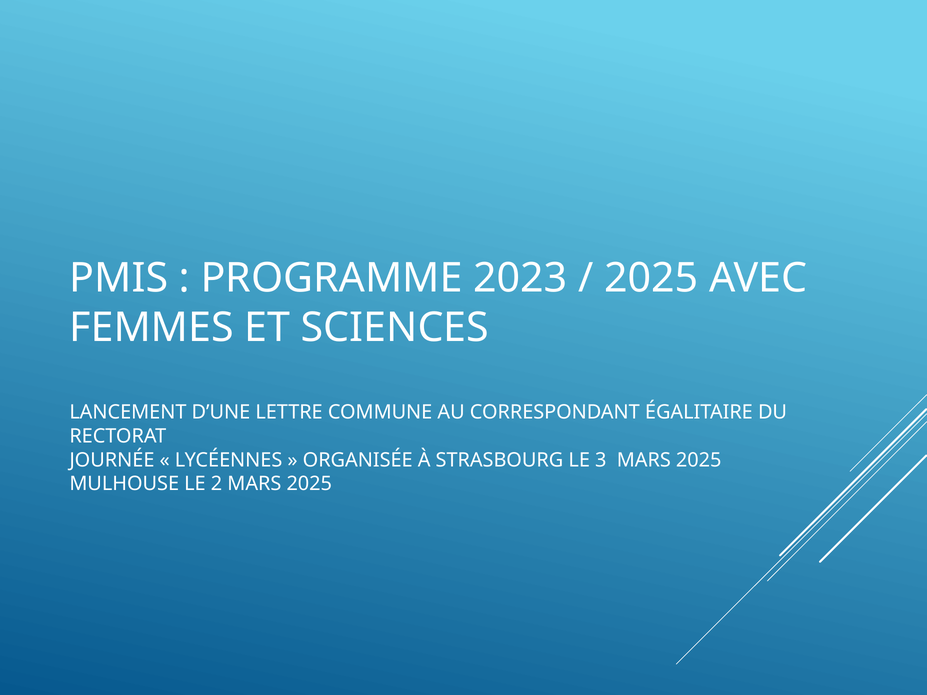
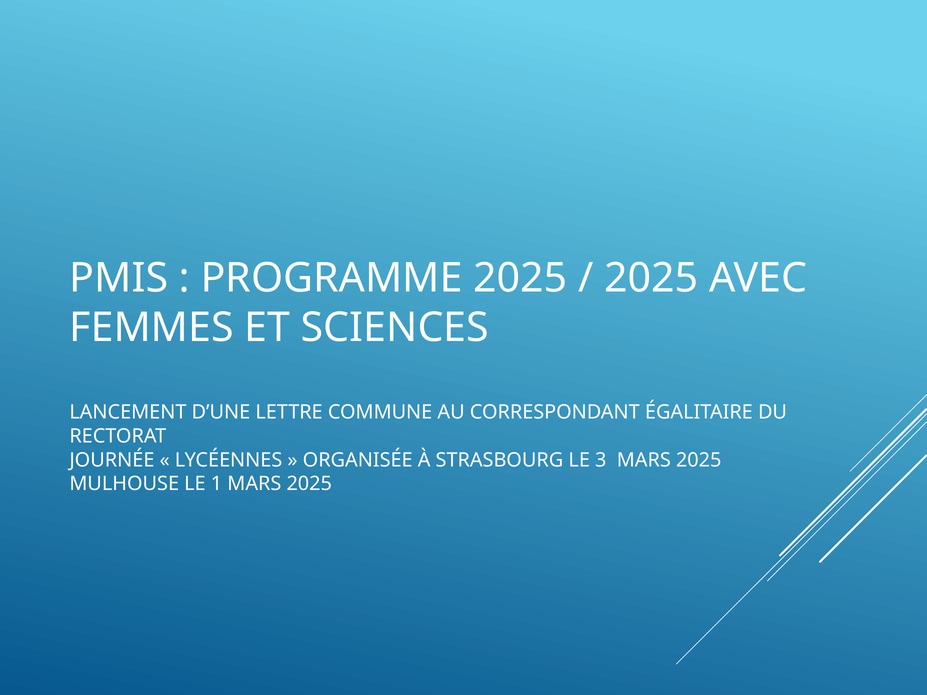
PROGRAMME 2023: 2023 -> 2025 (520, 278)
2: 2 -> 1 (216, 484)
